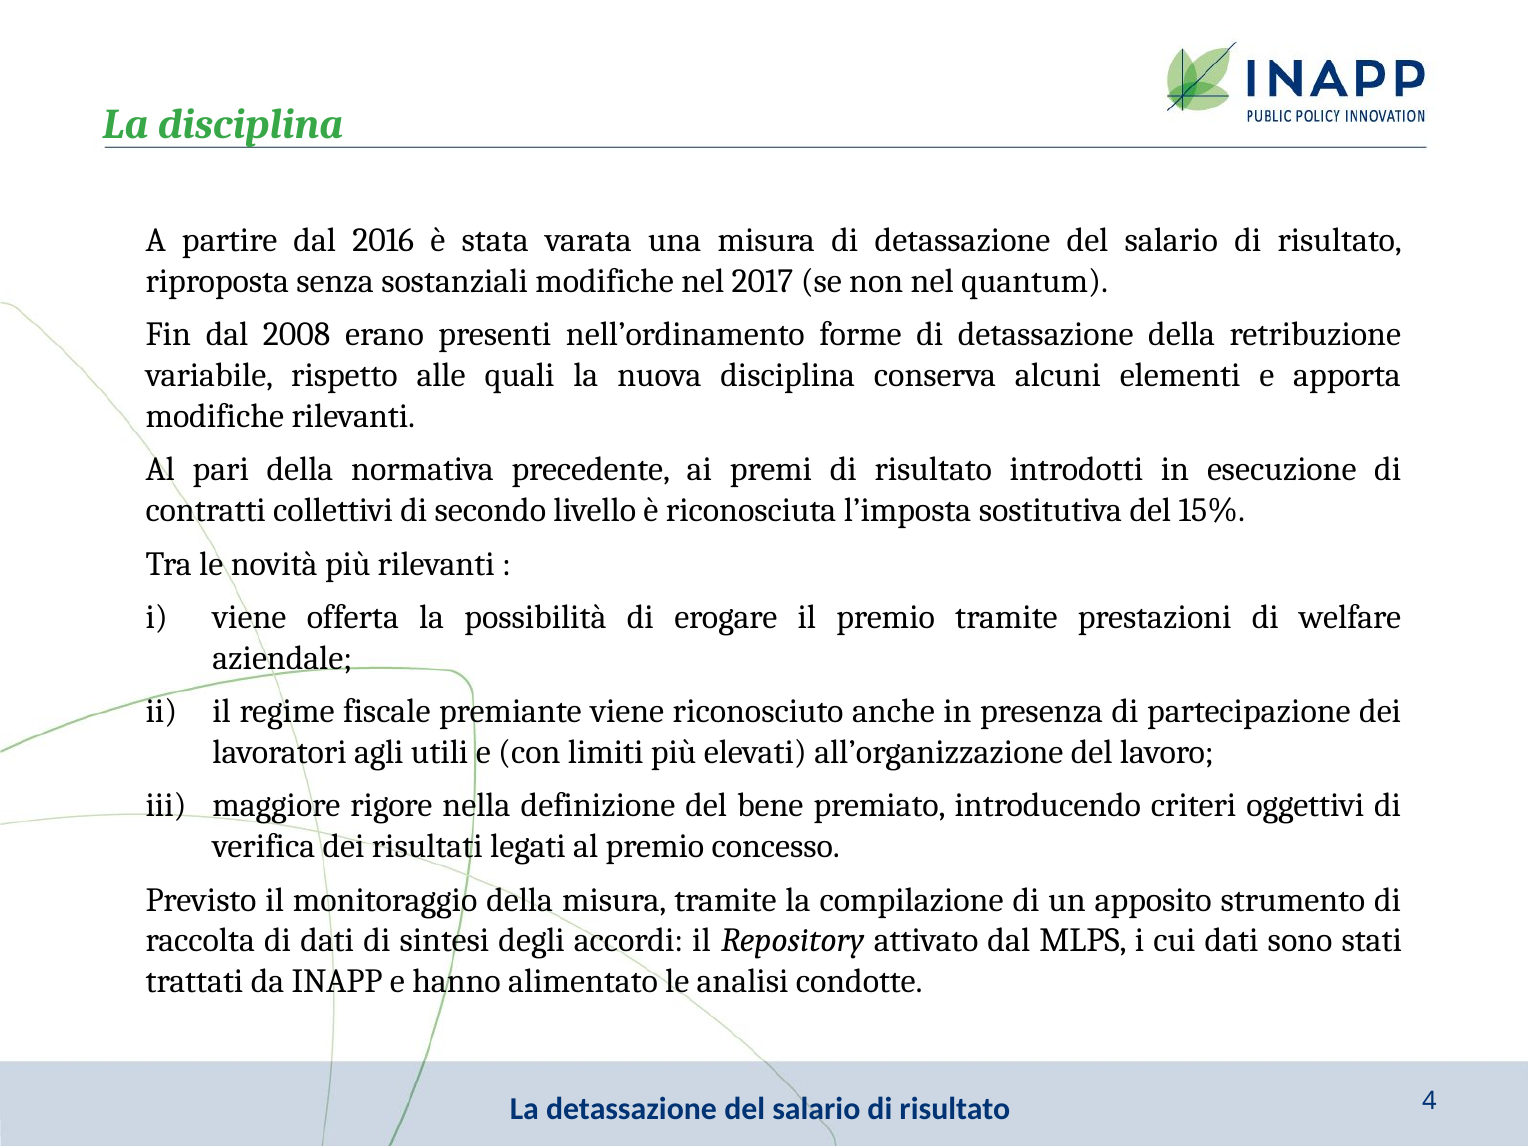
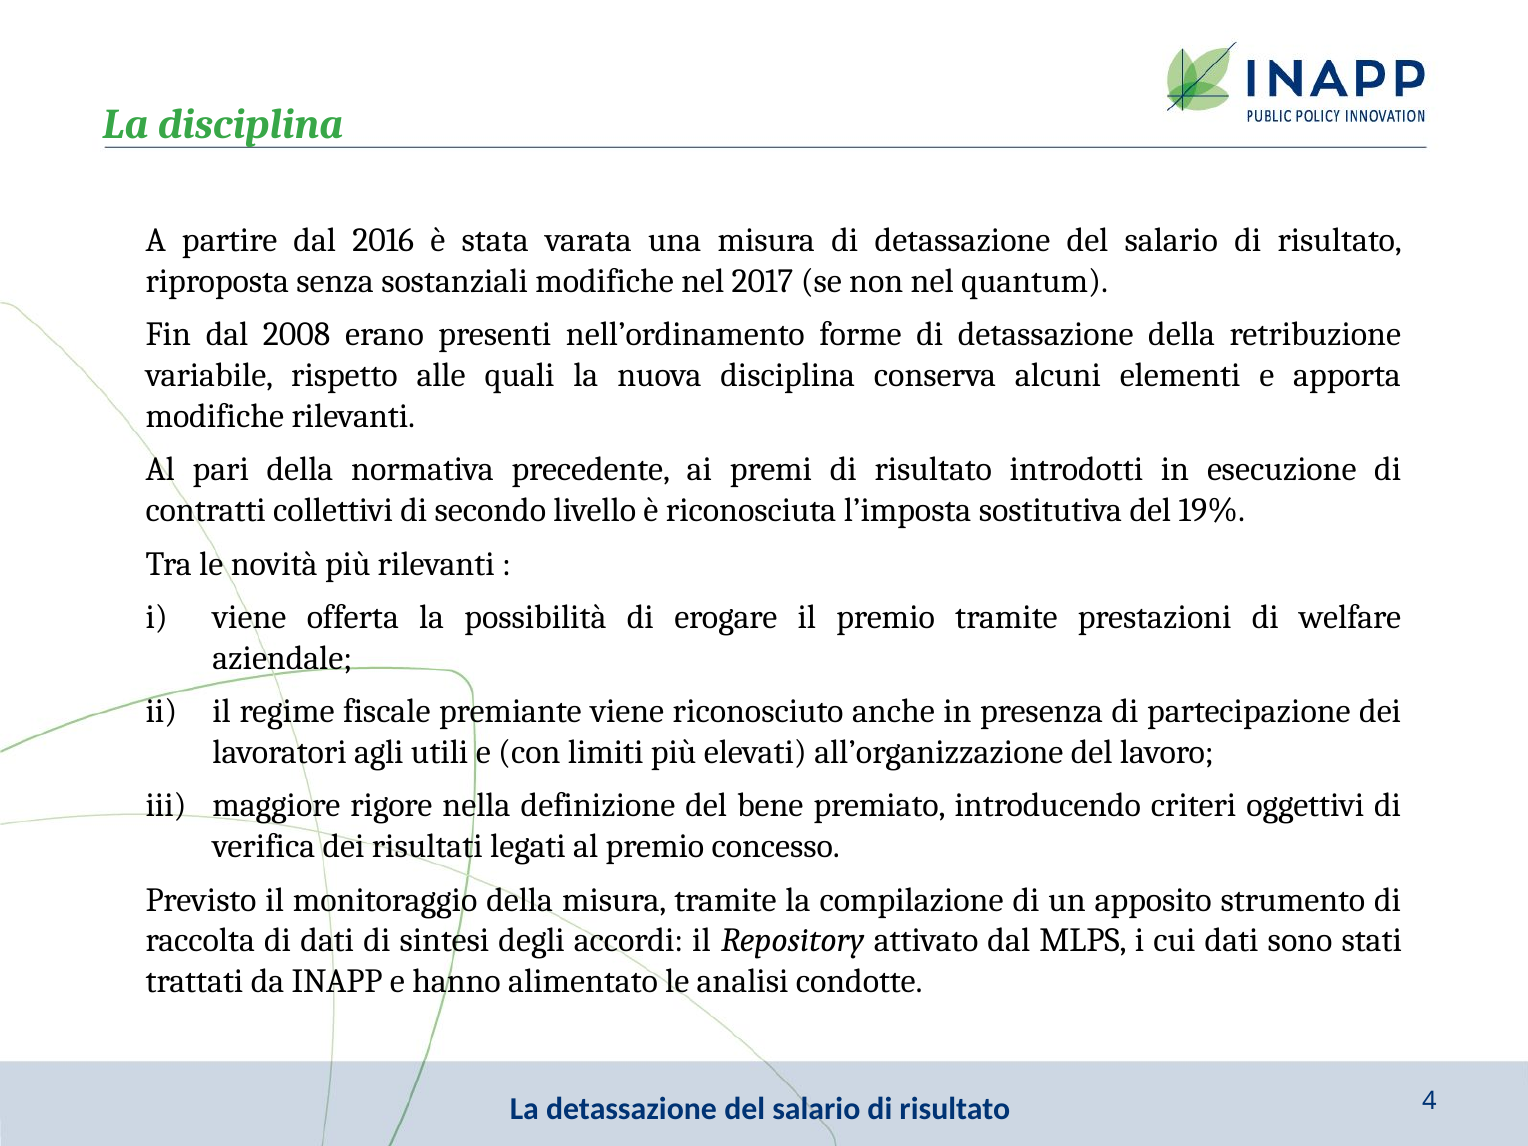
15%: 15% -> 19% (1212, 510)
